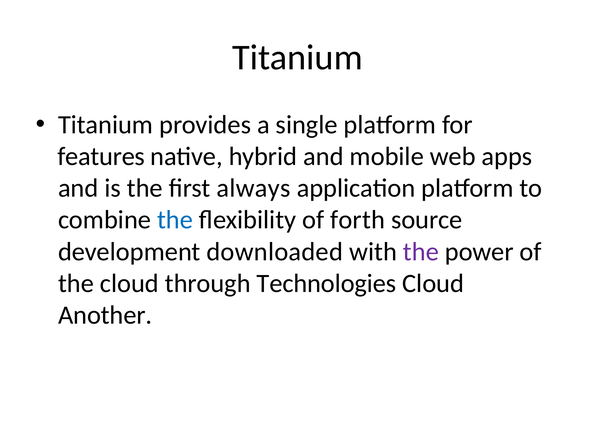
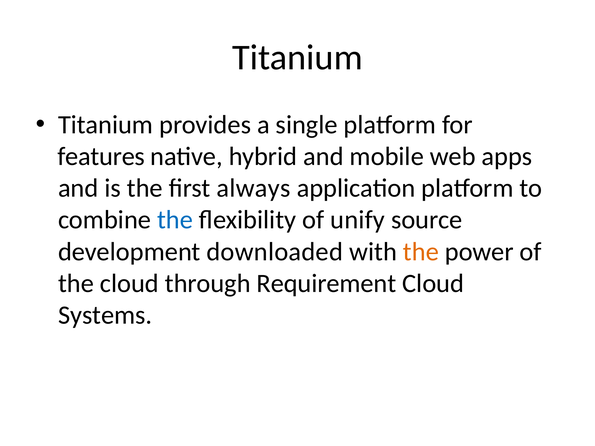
forth: forth -> unify (358, 220)
the colour: purple -> orange (421, 252)
Technologies: Technologies -> Requirement (326, 284)
Another: Another -> Systems (105, 315)
